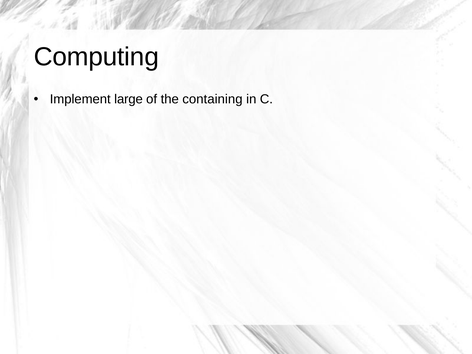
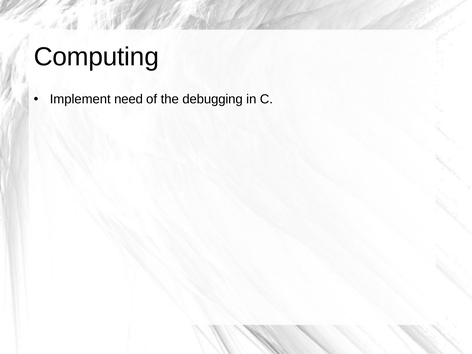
large: large -> need (129, 99)
containing: containing -> debugging (213, 99)
